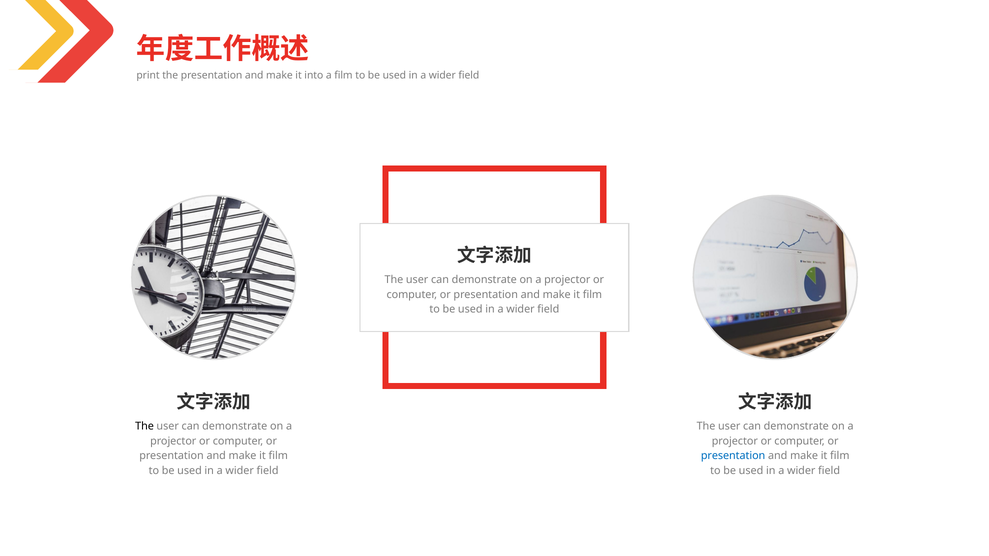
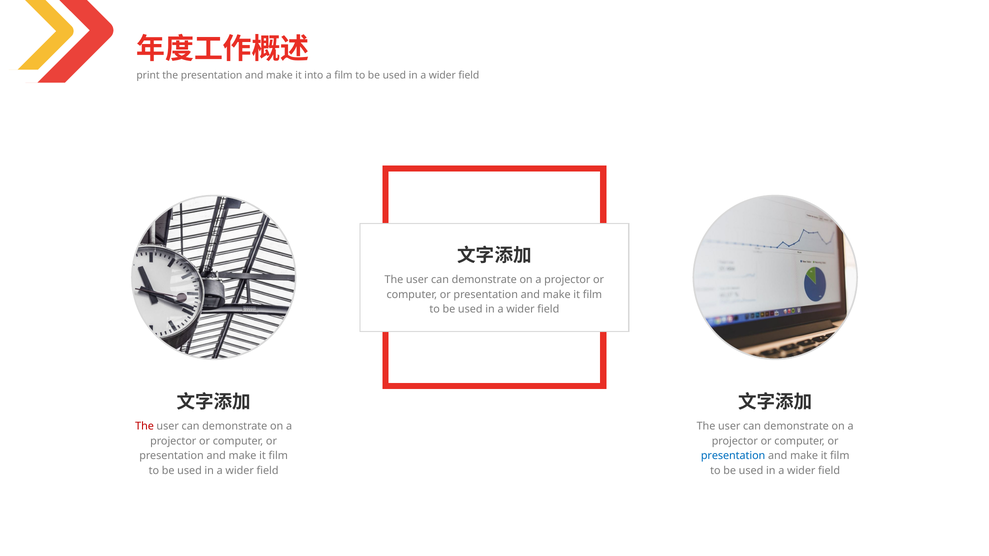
The colour: black -> red (145, 426)
